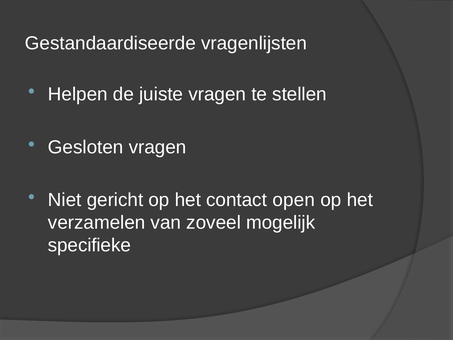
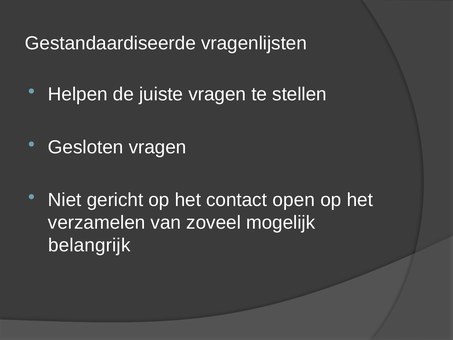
specifieke: specifieke -> belangrijk (89, 245)
